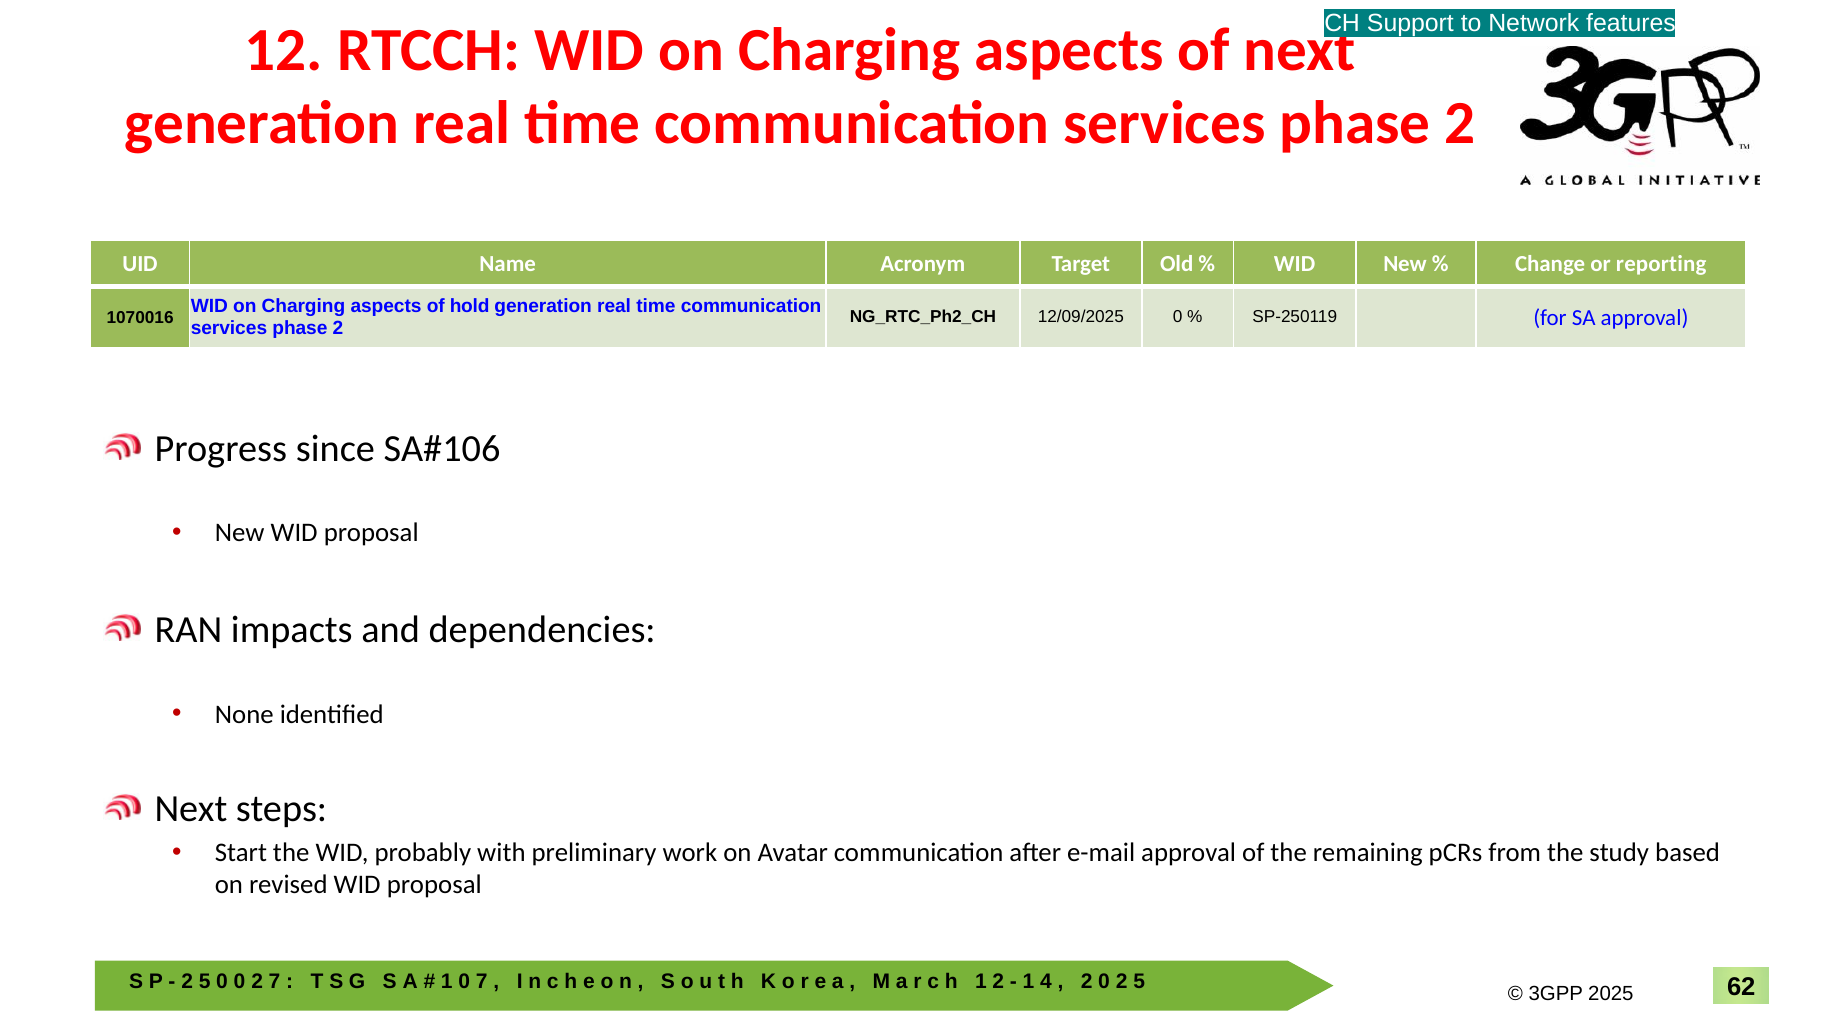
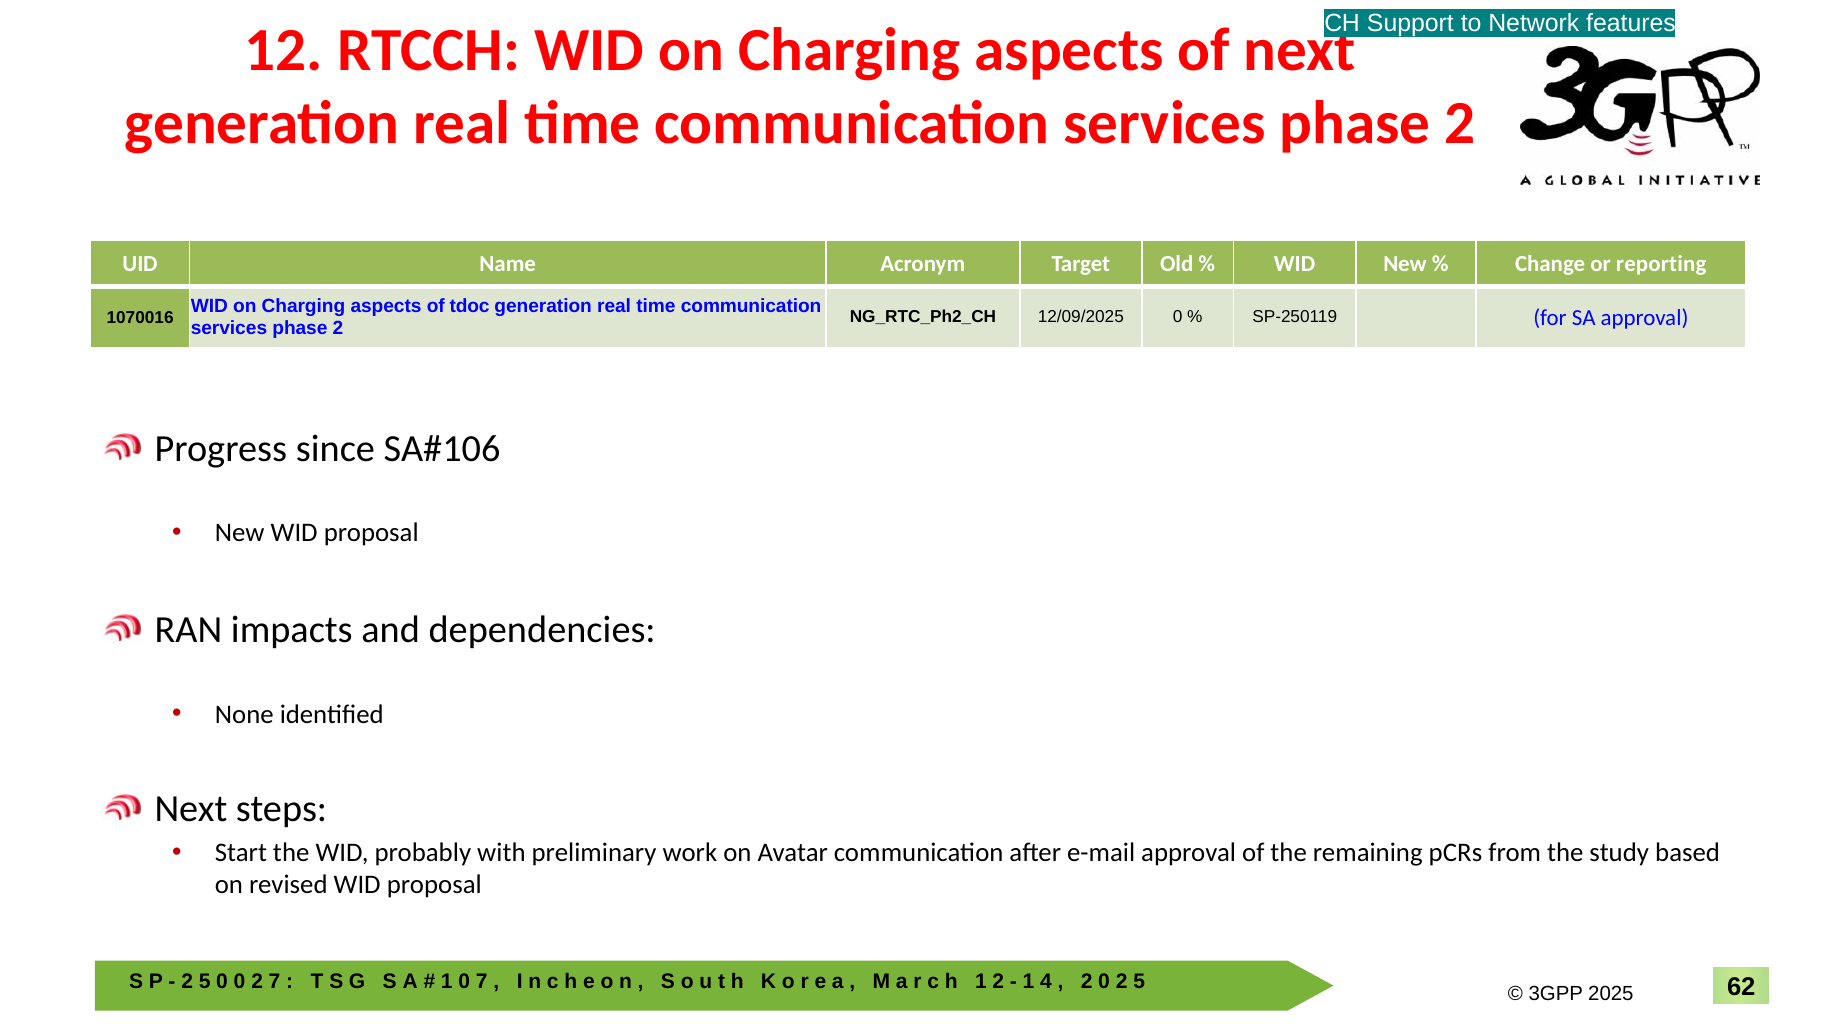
hold: hold -> tdoc (470, 306)
